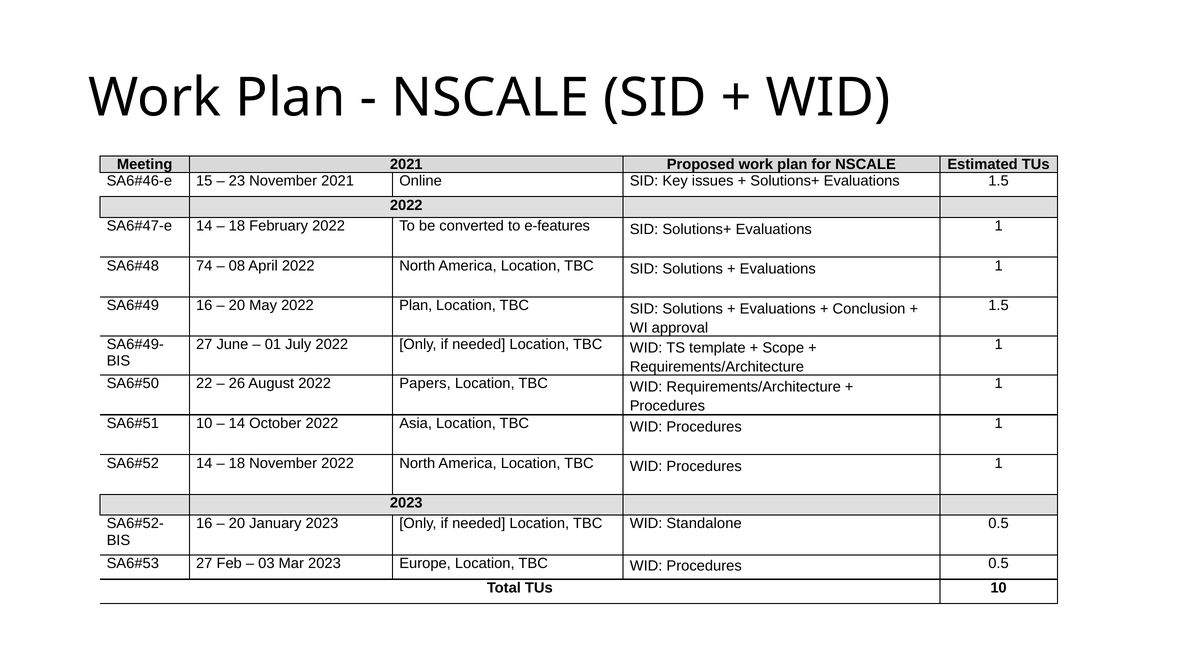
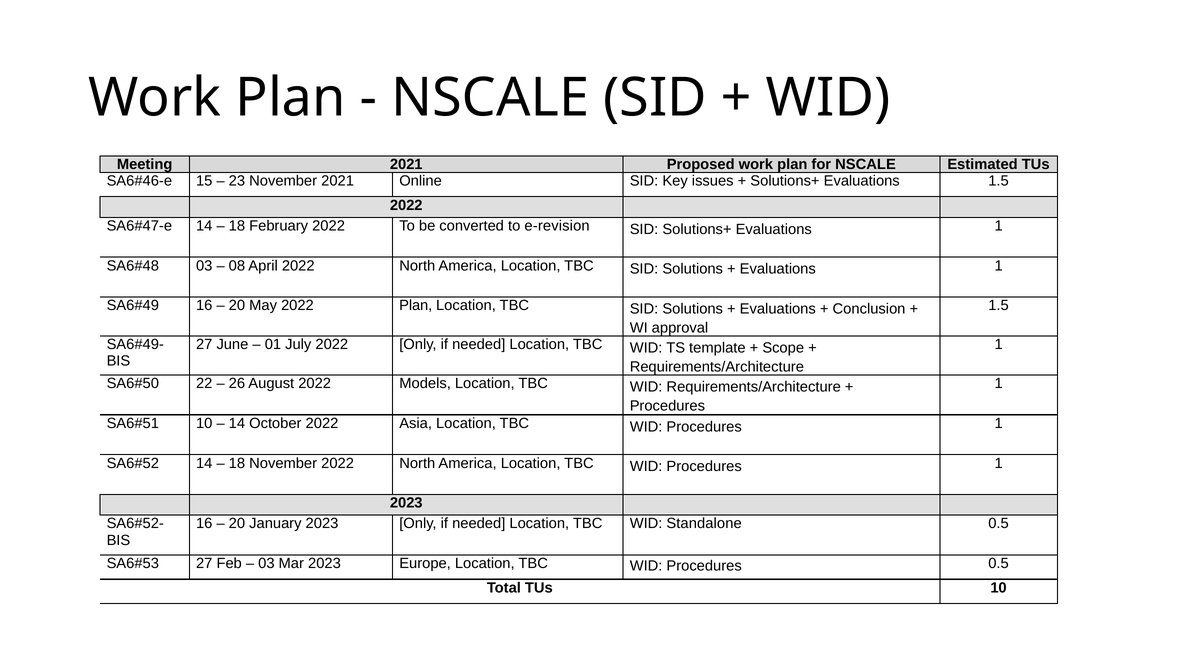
e-features: e-features -> e-revision (557, 226)
74: 74 -> 03 (204, 266)
Papers: Papers -> Models (425, 383)
